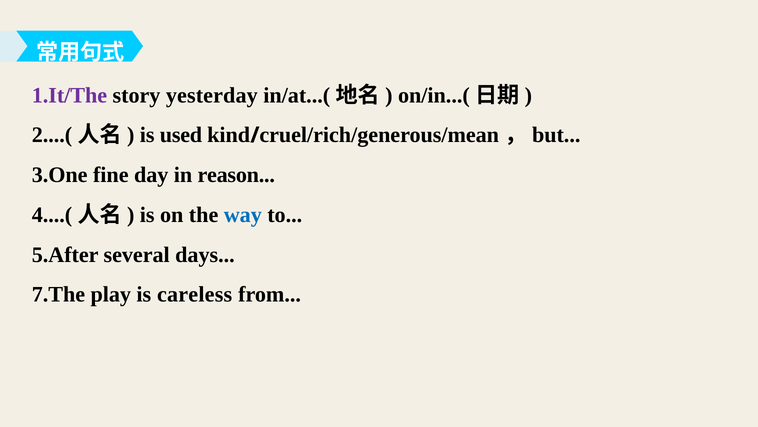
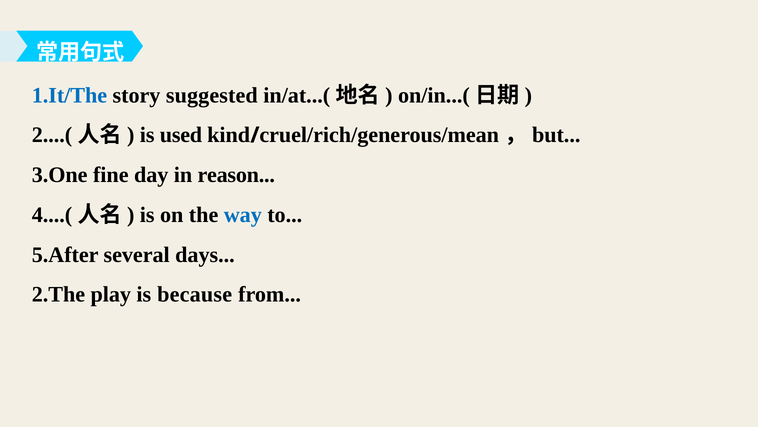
1.It/The colour: purple -> blue (69, 95)
yesterday: yesterday -> suggested (212, 95)
7.The: 7.The -> 2.The (58, 294)
careless: careless -> because (195, 294)
